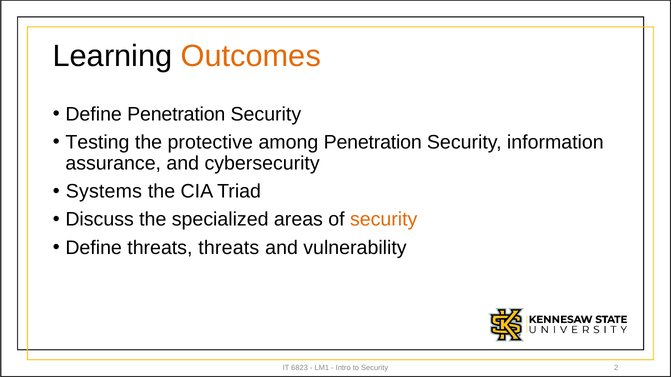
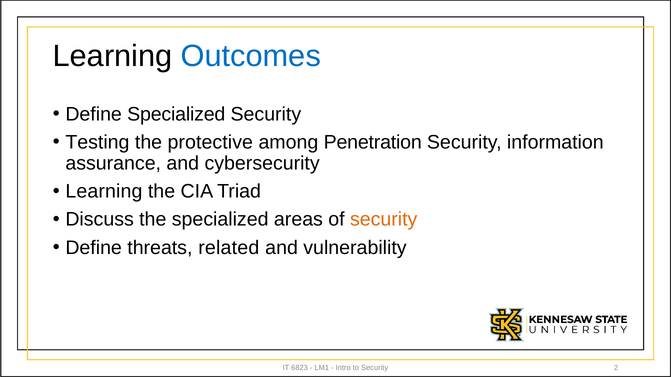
Outcomes colour: orange -> blue (251, 56)
Define Penetration: Penetration -> Specialized (176, 114)
Systems: Systems -> Learning (104, 192)
threats threats: threats -> related (229, 248)
